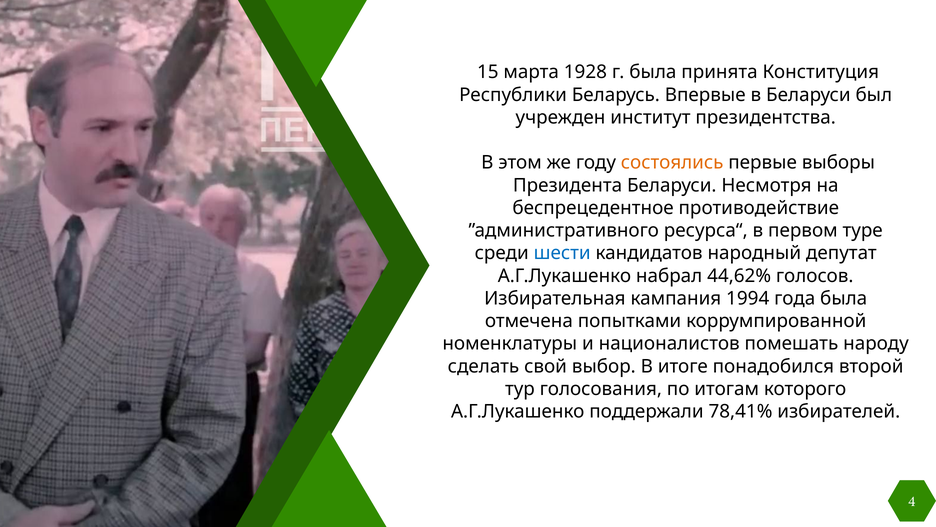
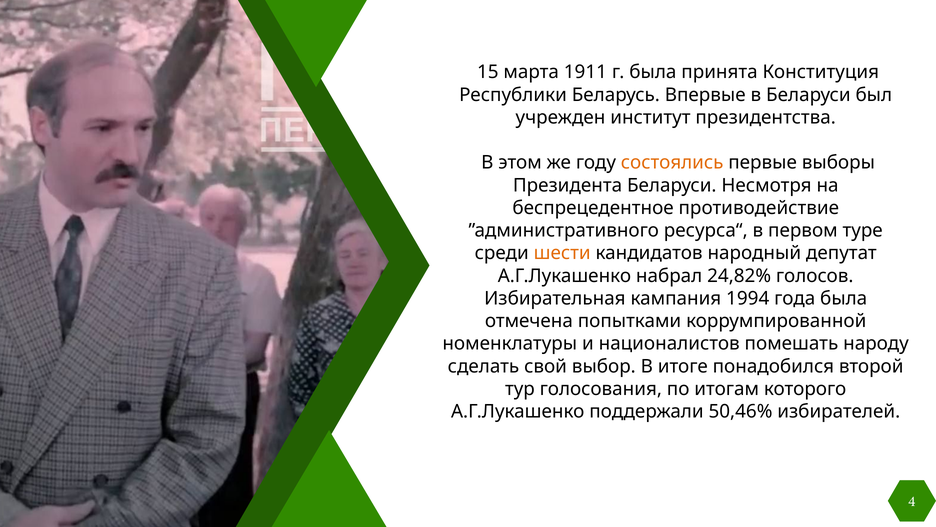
1928: 1928 -> 1911 (585, 72)
шести colour: blue -> orange (562, 253)
44,62%: 44,62% -> 24,82% (739, 276)
78,41%: 78,41% -> 50,46% (740, 411)
